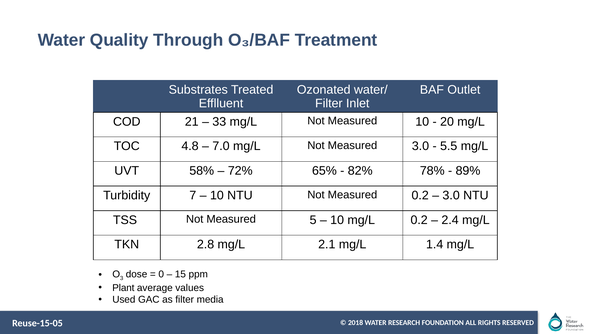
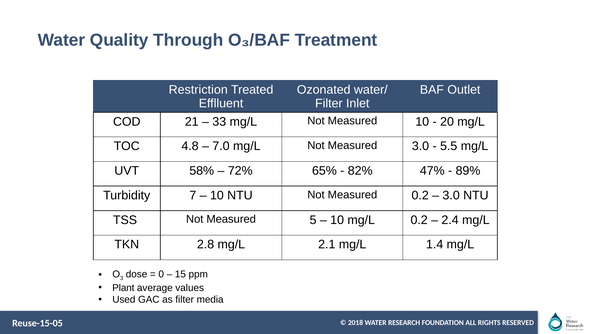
Substrates: Substrates -> Restriction (198, 90)
78%: 78% -> 47% (432, 171)
